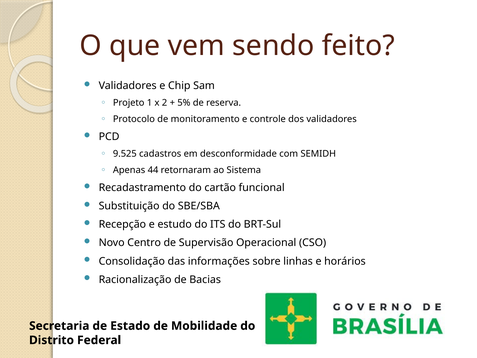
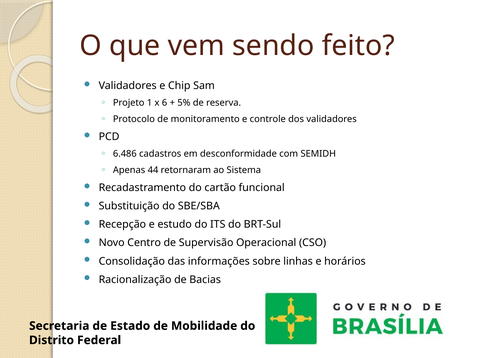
2: 2 -> 6 (165, 103)
9.525: 9.525 -> 6.486 (125, 154)
